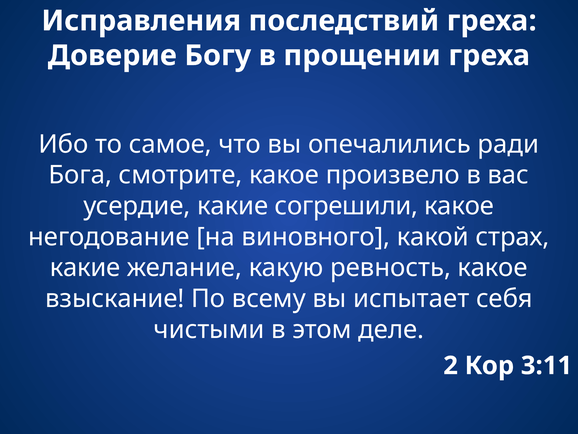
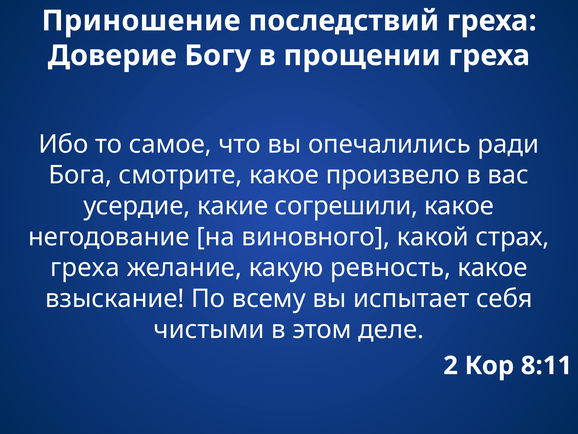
Исправления: Исправления -> Приношение (141, 21)
какие: какие -> греха (85, 268)
3:11: 3:11 -> 8:11 (546, 365)
